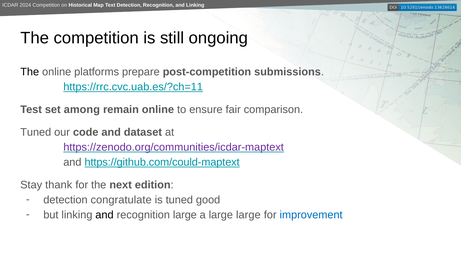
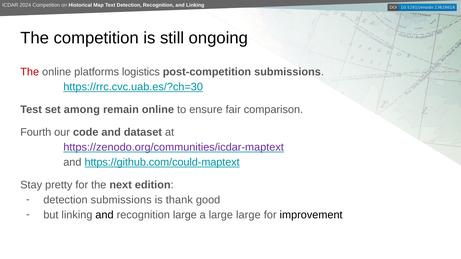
The colour: black -> red (30, 72)
prepare: prepare -> logistics (141, 72)
https://rrc.cvc.uab.es/?ch=11: https://rrc.cvc.uab.es/?ch=11 -> https://rrc.cvc.uab.es/?ch=30 (133, 87)
Tuned: Tuned -> Fourth (36, 132)
thank: thank -> pretty (59, 185)
detection congratulate: congratulate -> submissions (121, 200)
is tuned: tuned -> thank (179, 200)
improvement colour: blue -> black (311, 215)
